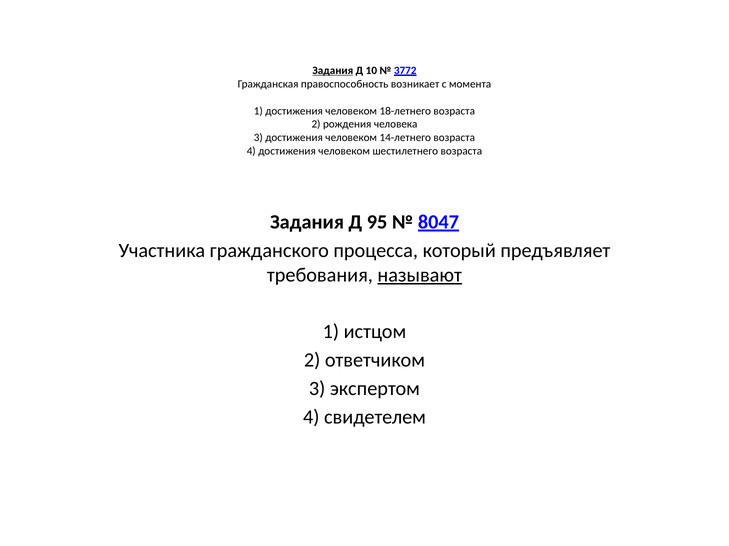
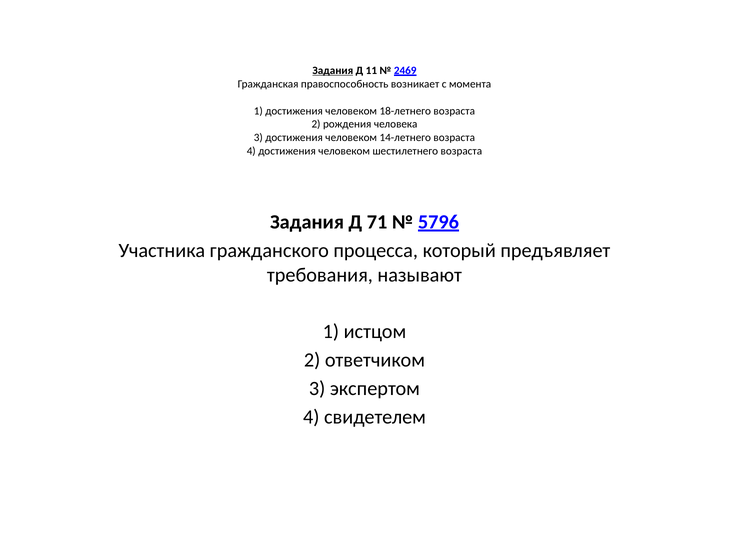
10: 10 -> 11 (371, 71)
3772: 3772 -> 2469 (405, 71)
95: 95 -> 71 (377, 222)
8047: 8047 -> 5796 (438, 222)
называют underline: present -> none (420, 275)
